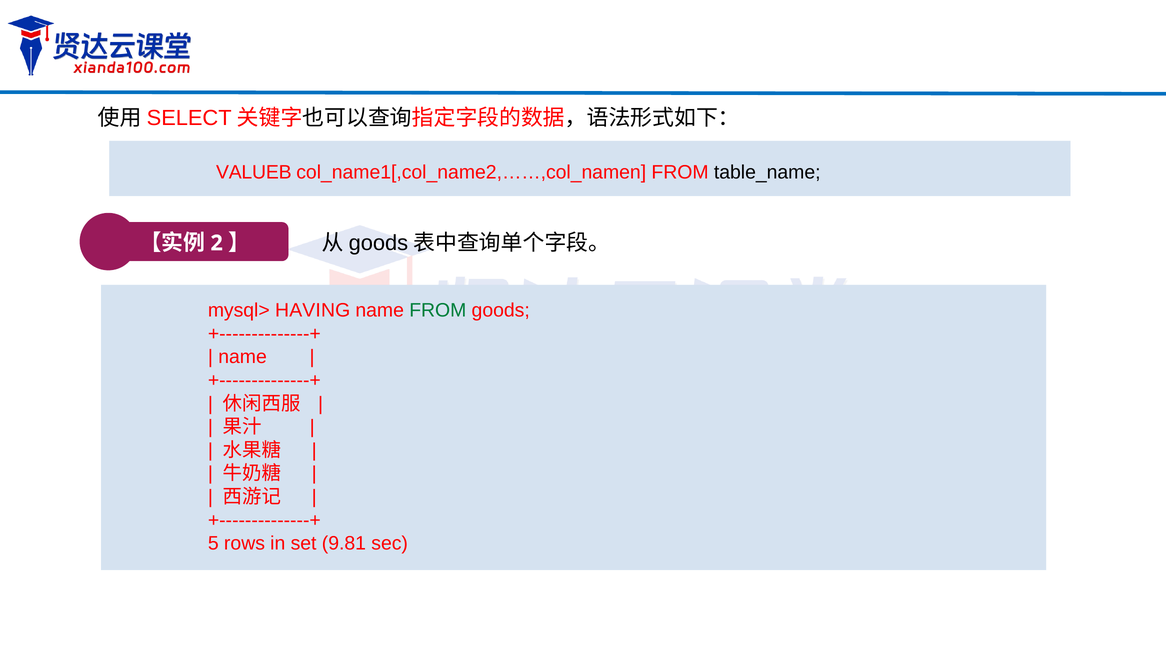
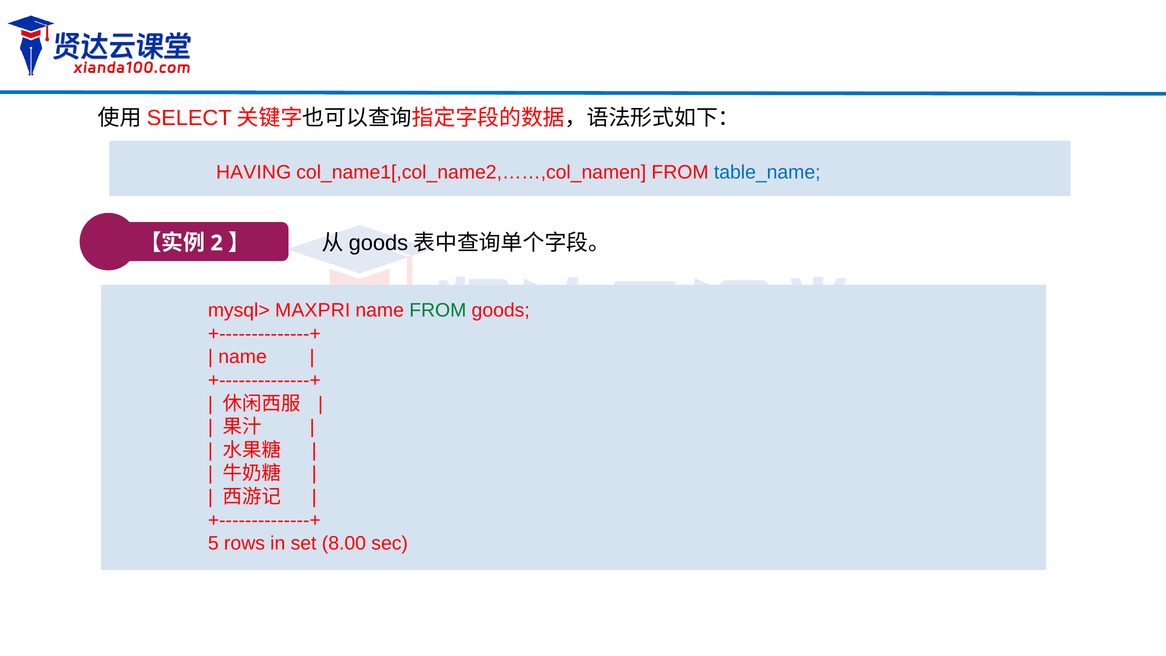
VALUEB: VALUEB -> HAVING (254, 172)
table_name colour: black -> blue (767, 172)
HAVING: HAVING -> MAXPRI (313, 310)
9.81: 9.81 -> 8.00 (344, 543)
